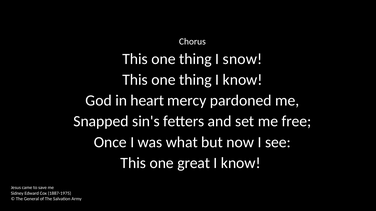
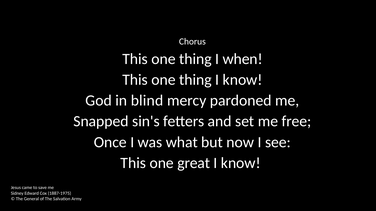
snow: snow -> when (243, 59)
heart: heart -> blind (147, 101)
